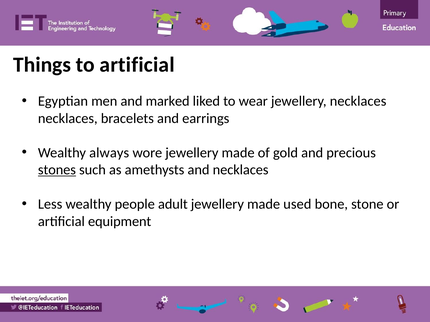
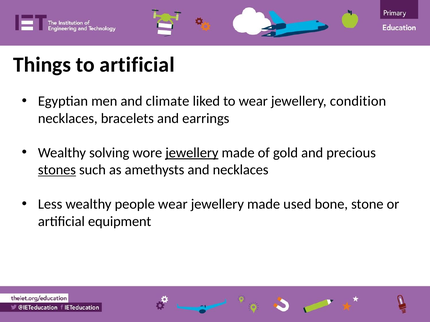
marked: marked -> climate (168, 101)
jewellery necklaces: necklaces -> condition (358, 101)
always: always -> solving (109, 153)
jewellery underline: none -> present (192, 153)
people adult: adult -> wear (173, 205)
